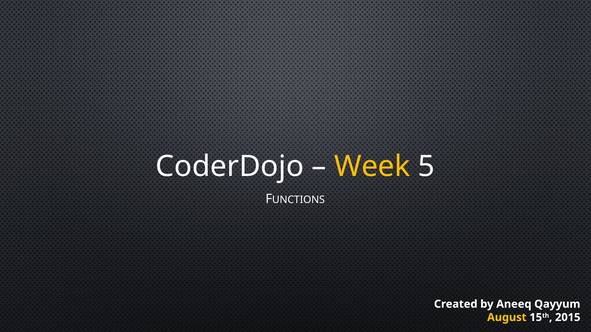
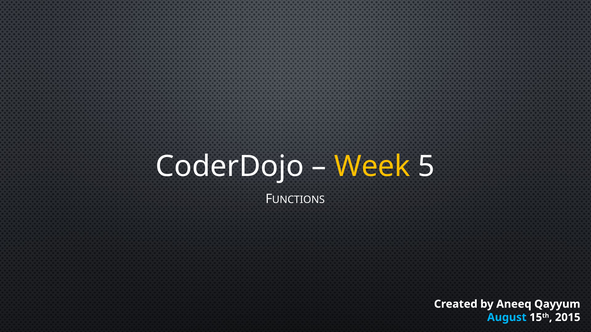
August colour: yellow -> light blue (507, 318)
